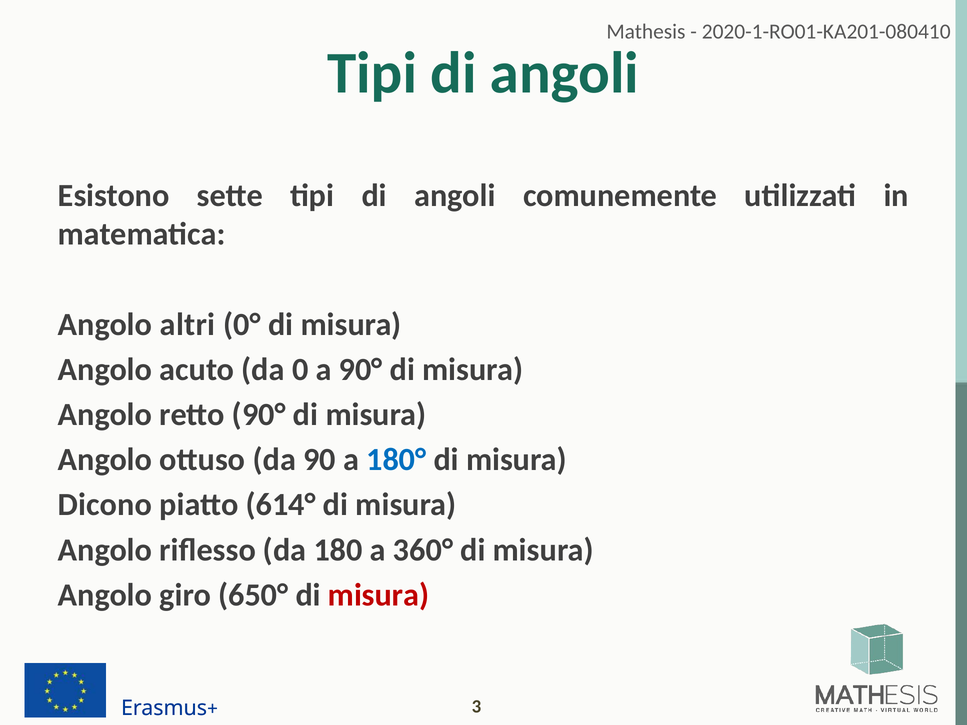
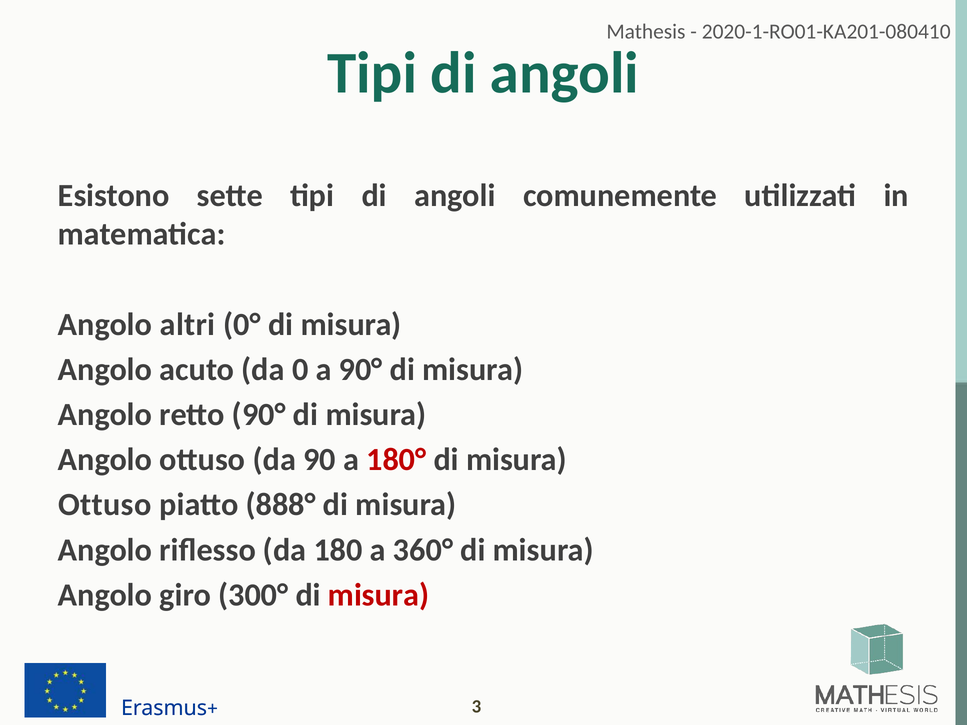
180° colour: blue -> red (396, 460)
Dicono: Dicono -> Ottuso (105, 505)
614°: 614° -> 888° (281, 505)
650°: 650° -> 300° (253, 595)
